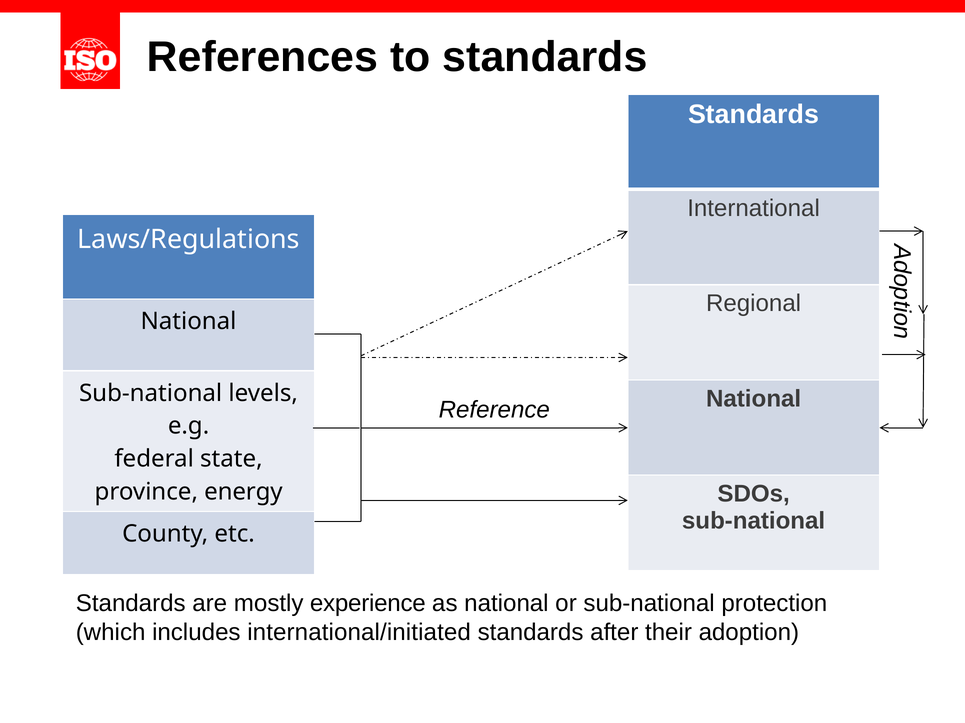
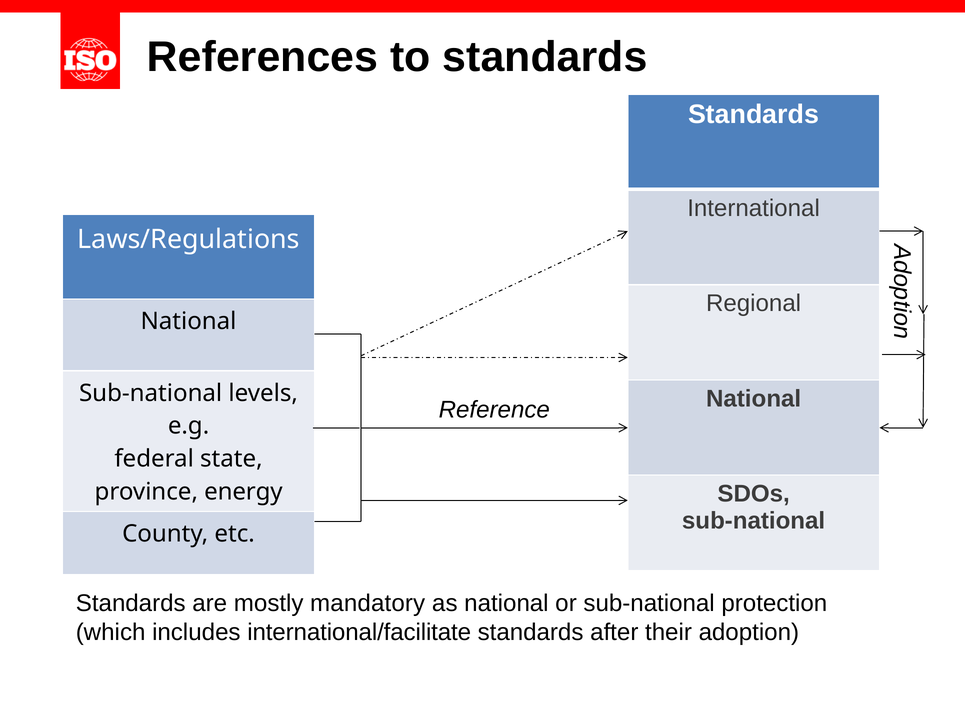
experience: experience -> mandatory (368, 604)
international/initiated: international/initiated -> international/facilitate (359, 633)
